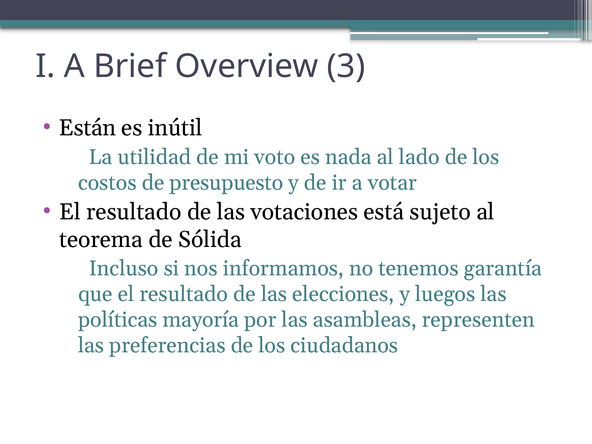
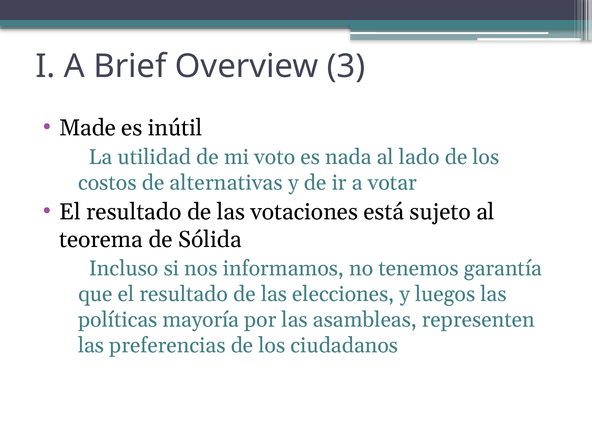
Están: Están -> Made (87, 128)
presupuesto: presupuesto -> alternativas (226, 183)
